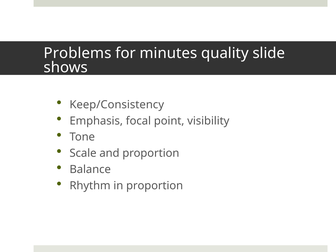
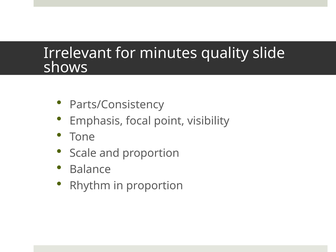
Problems: Problems -> Irrelevant (78, 53)
Keep/Consistency: Keep/Consistency -> Parts/Consistency (117, 105)
